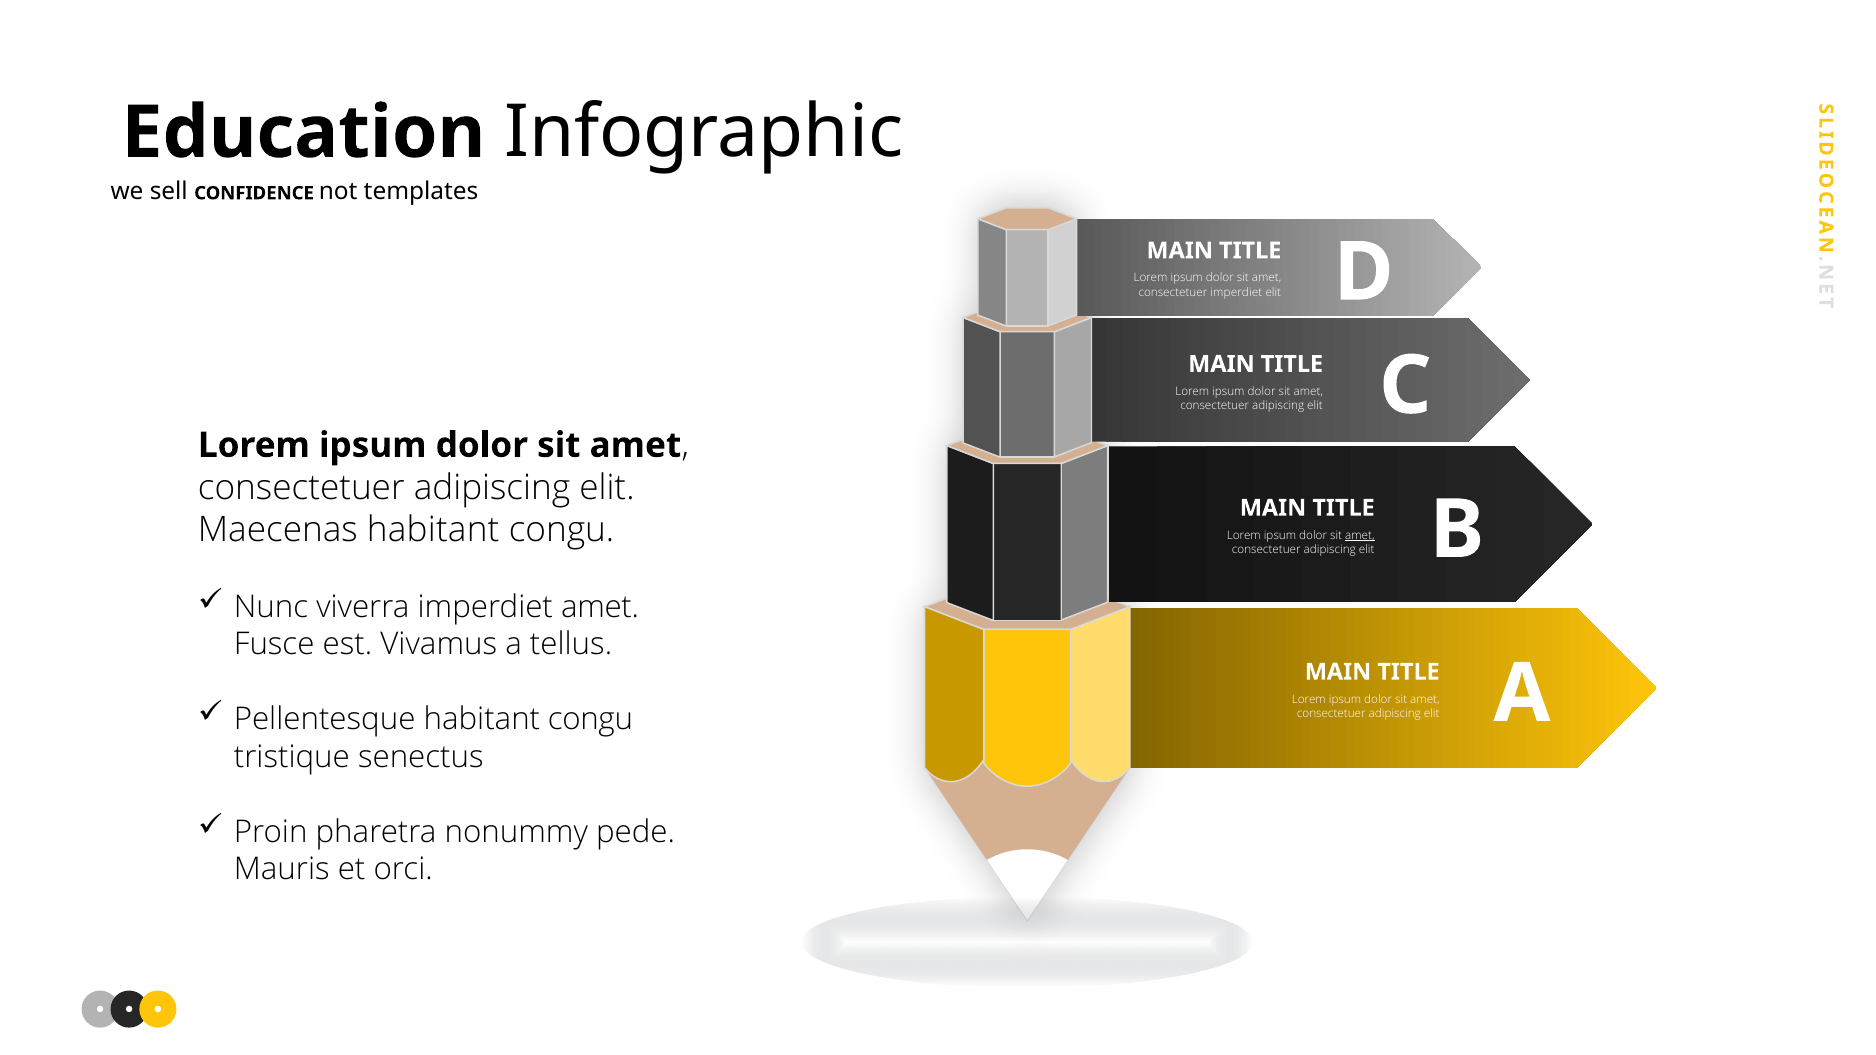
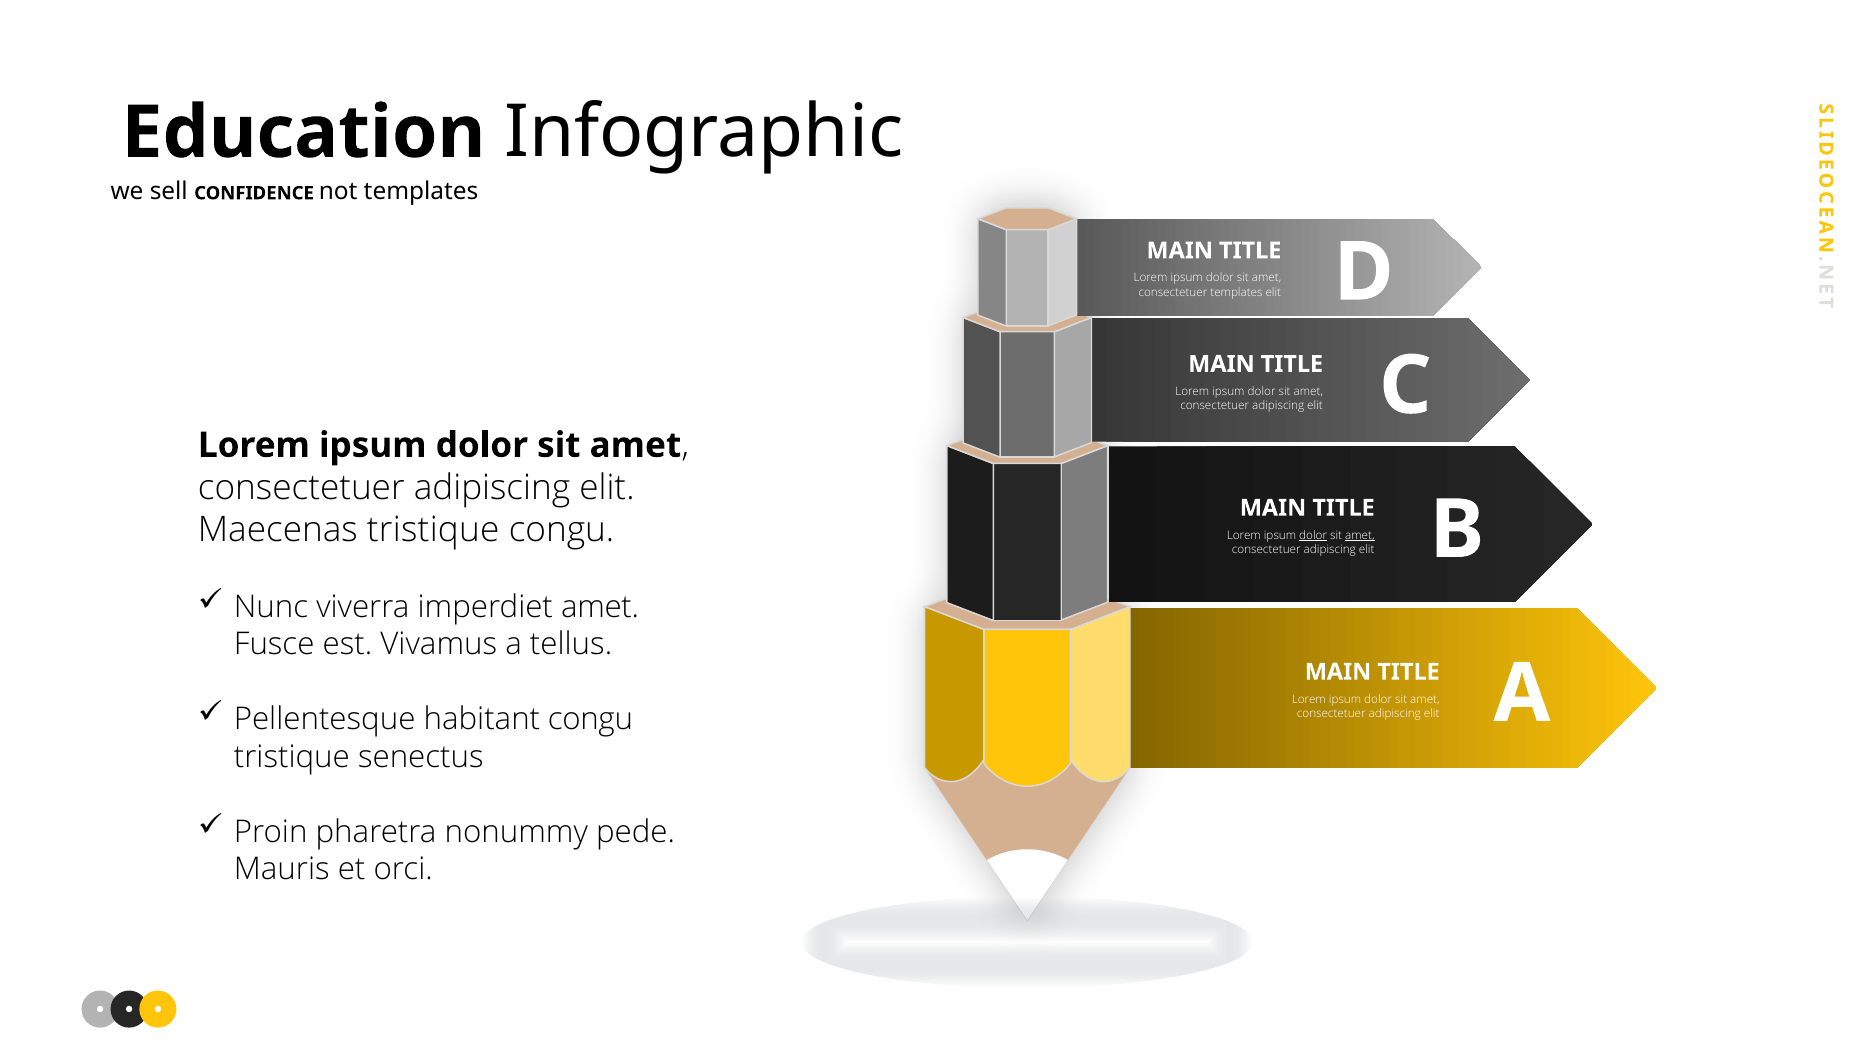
consectetuer imperdiet: imperdiet -> templates (1236, 292)
Maecenas habitant: habitant -> tristique (433, 530)
dolor underline: none -> present (1313, 536)
